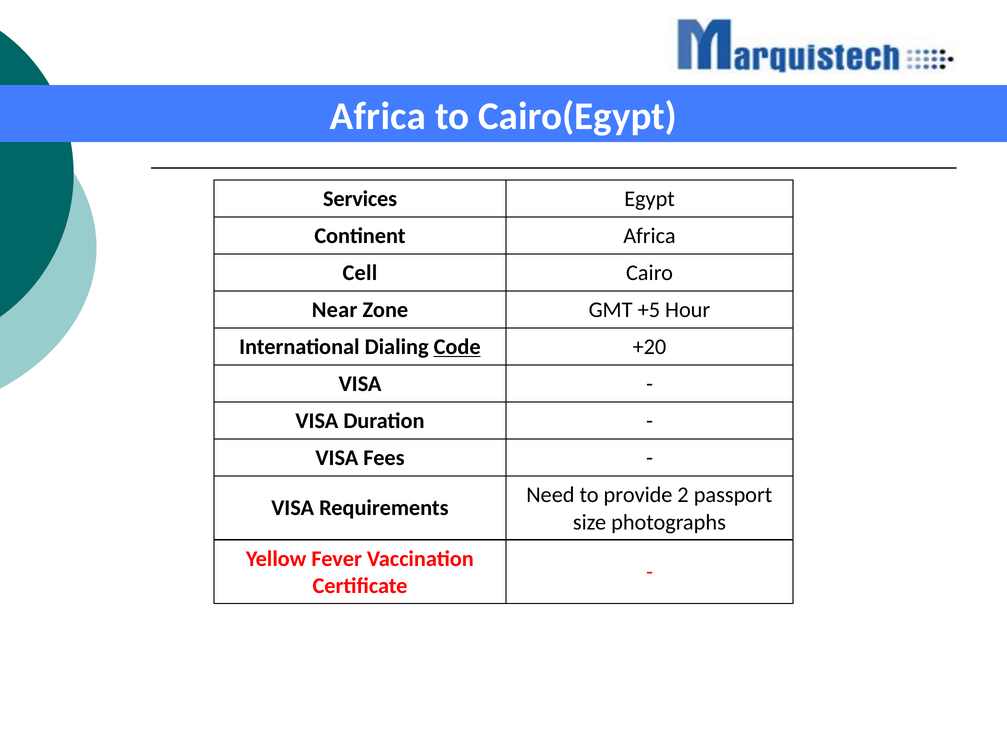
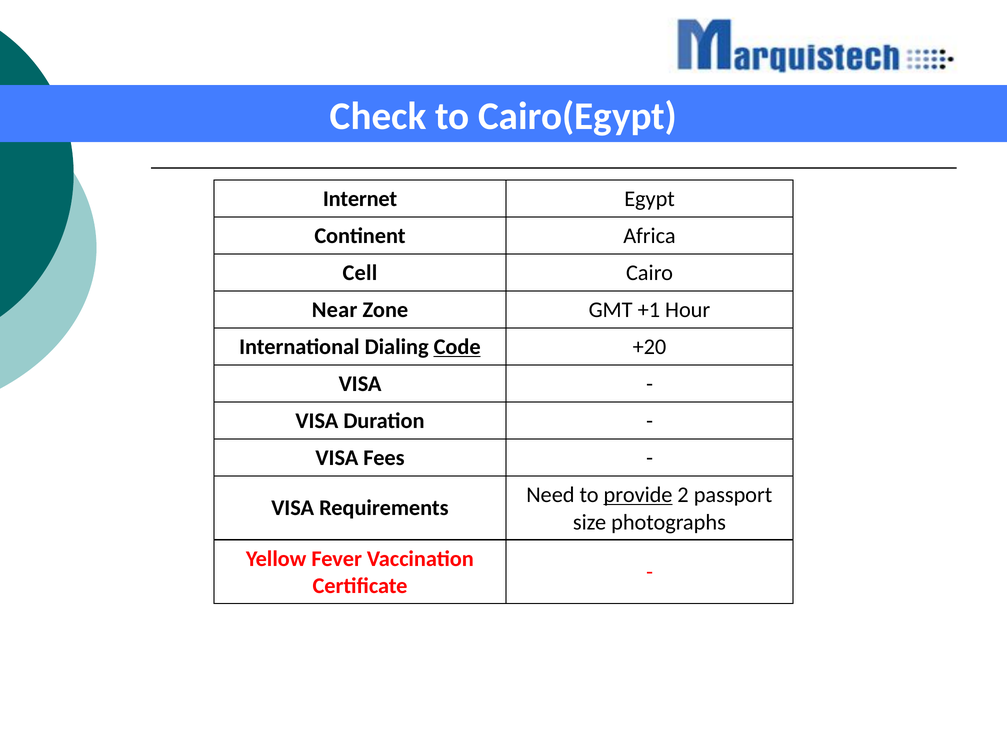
Africa: Africa -> Check (378, 116)
Services: Services -> Internet (360, 199)
+5: +5 -> +1 (649, 310)
provide underline: none -> present (638, 494)
